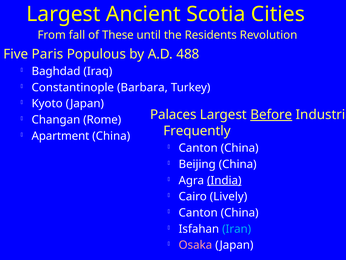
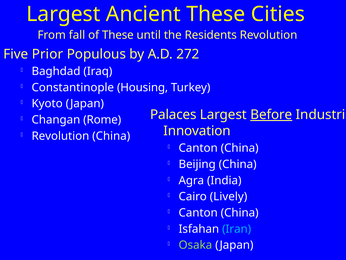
Ancient Scotia: Scotia -> These (216, 14)
Paris: Paris -> Prior (47, 54)
488: 488 -> 272 (188, 54)
Barbara: Barbara -> Housing (143, 87)
Frequently: Frequently -> Innovation (197, 131)
Apartment: Apartment -> Revolution (60, 136)
India underline: present -> none (224, 180)
Osaka colour: pink -> light green (195, 245)
